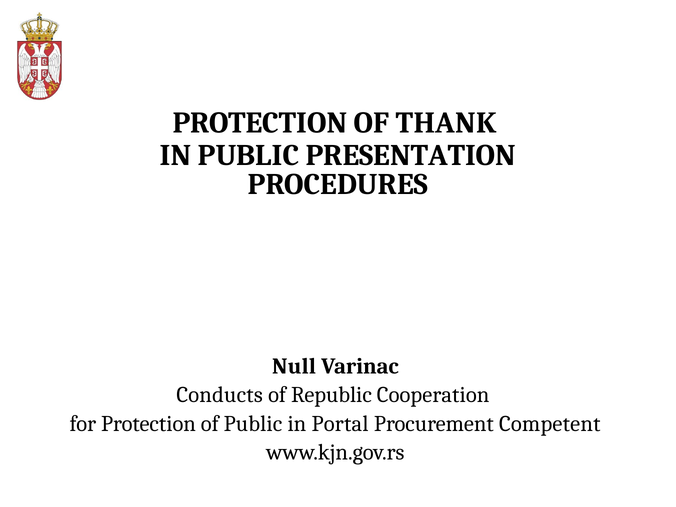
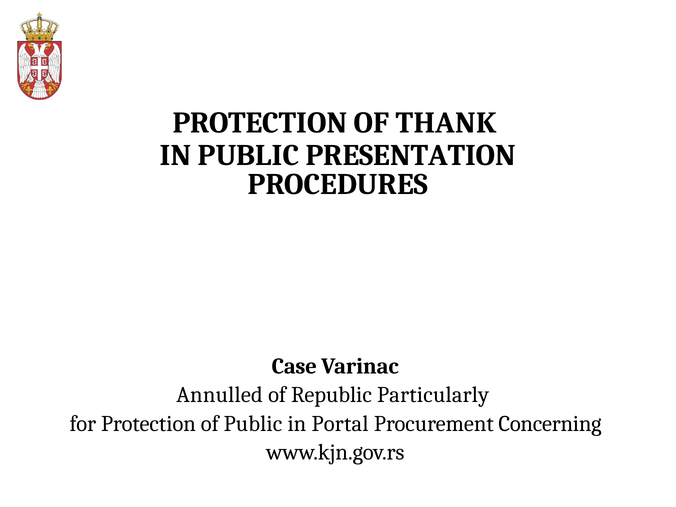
Null: Null -> Case (294, 366)
Conducts: Conducts -> Annulled (220, 395)
Cooperation: Cooperation -> Particularly (433, 395)
Competent: Competent -> Concerning (550, 424)
